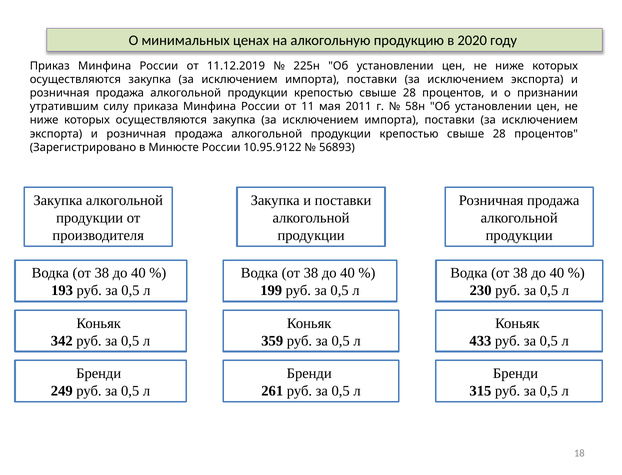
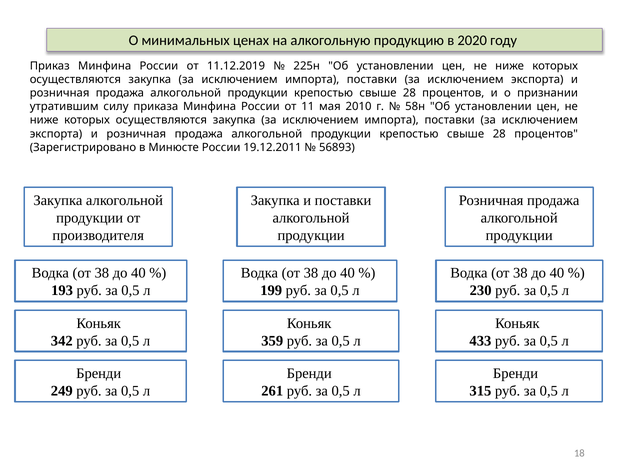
2011: 2011 -> 2010 (359, 107)
10.95.9122: 10.95.9122 -> 19.12.2011 (273, 148)
